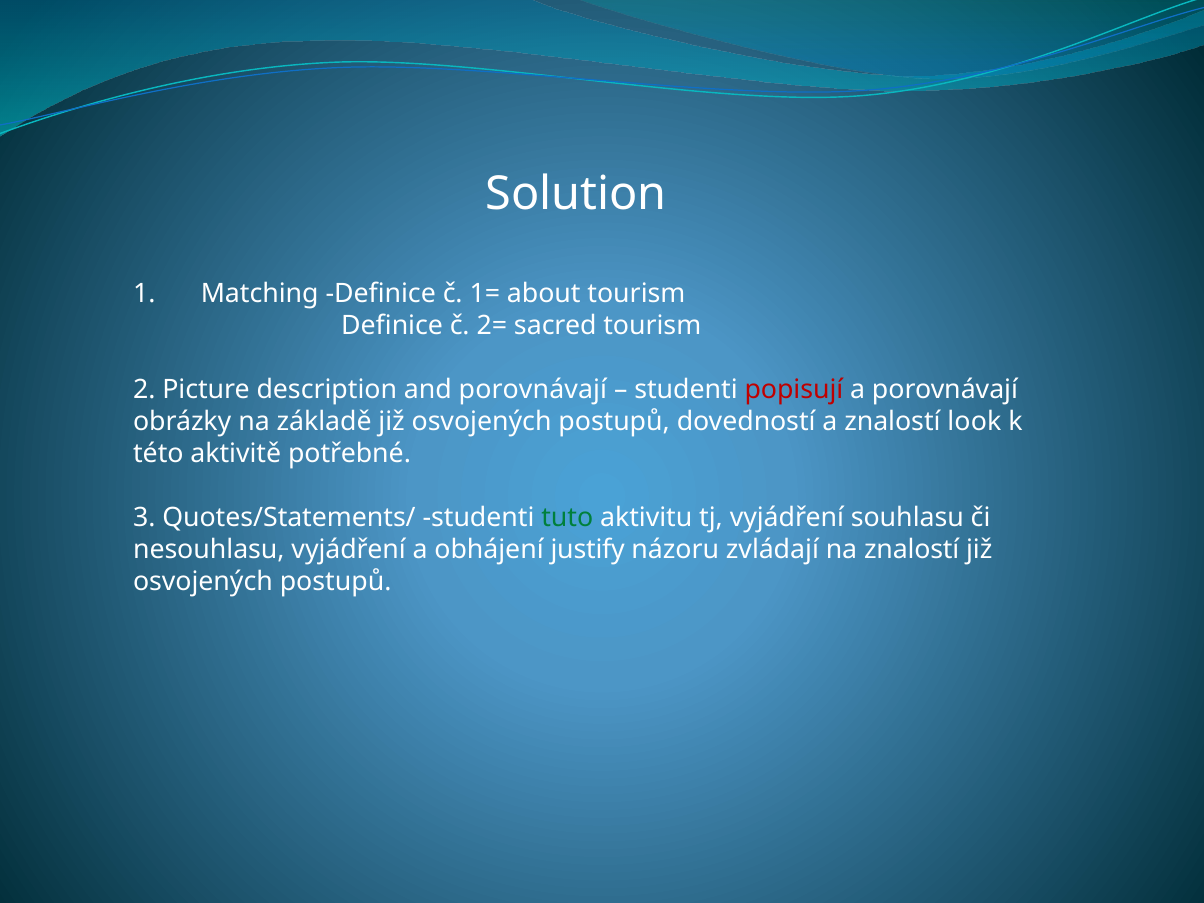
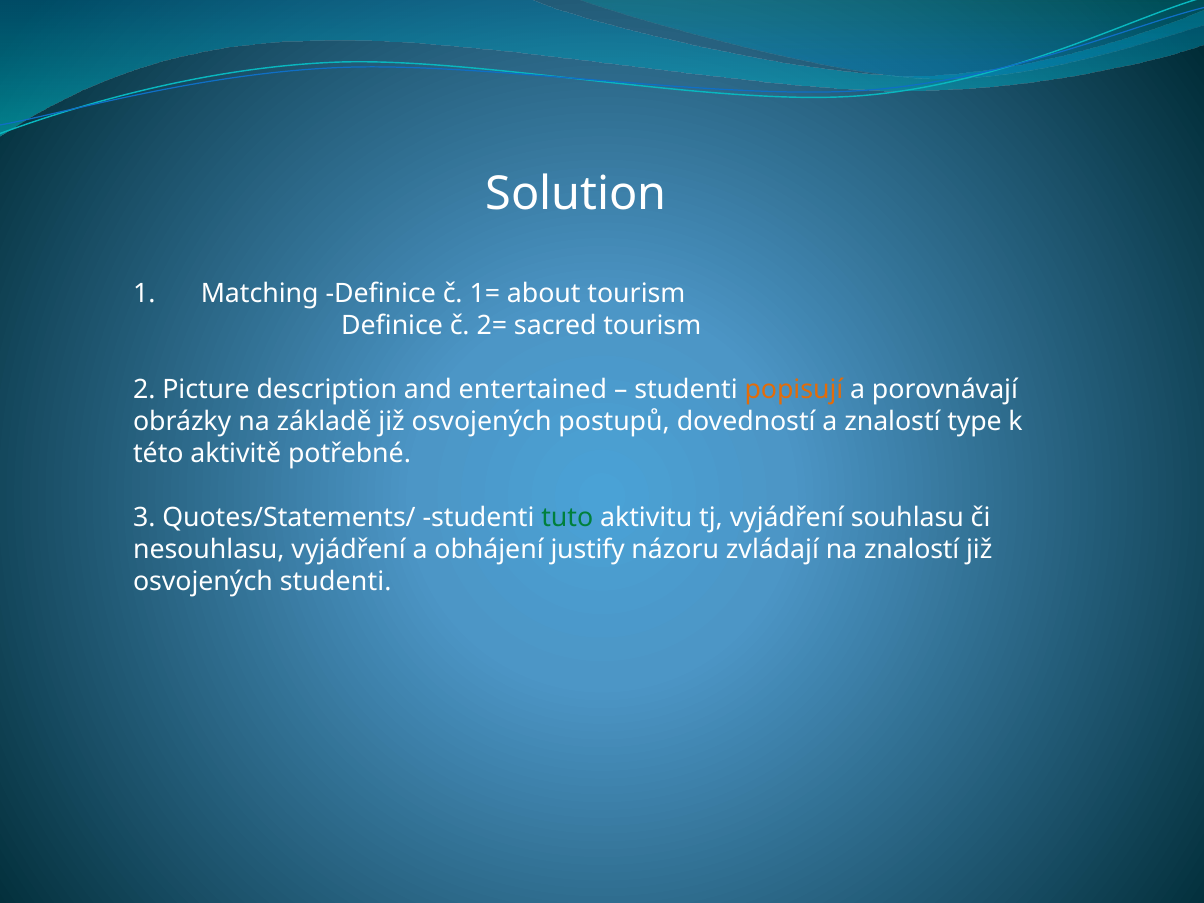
and porovnávají: porovnávají -> entertained (533, 389)
popisují colour: red -> orange (794, 389)
look: look -> type (975, 422)
postupů: postupů -> studenti (336, 582)
